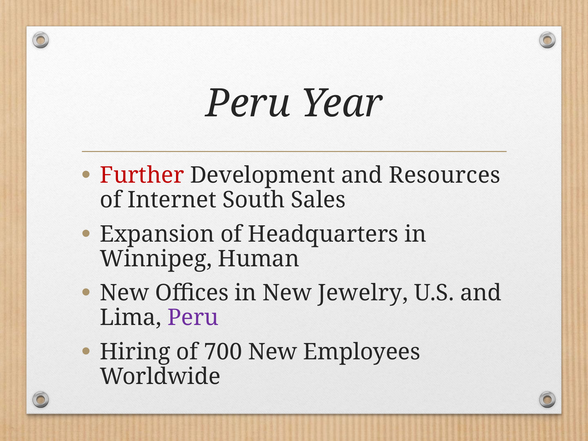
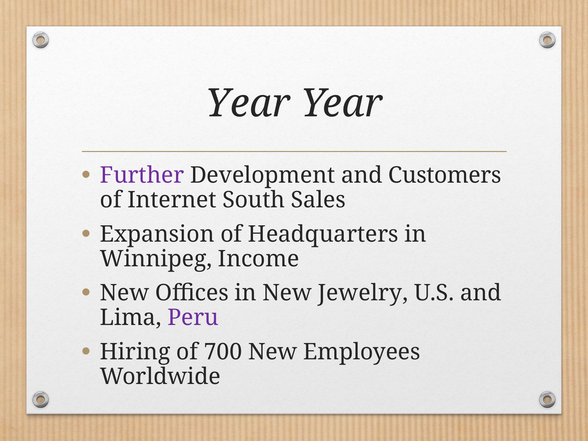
Peru: Peru -> Year (248, 104)
Further colour: red -> purple (142, 175)
Resources: Resources -> Customers (445, 175)
Human: Human -> Income (259, 259)
